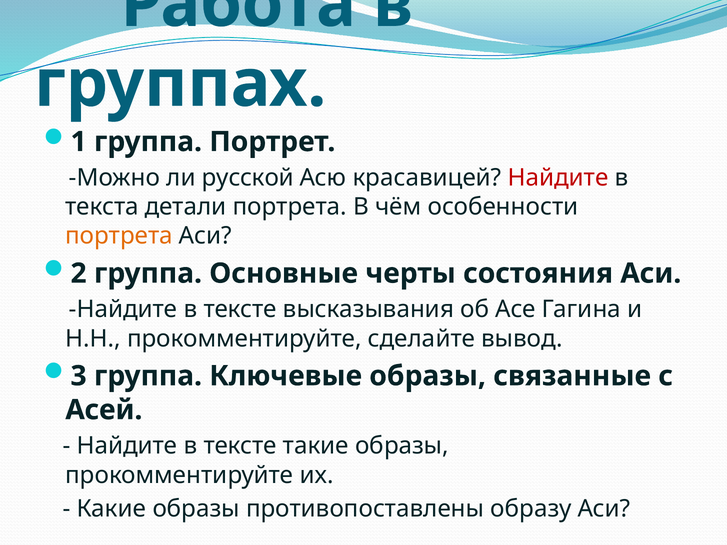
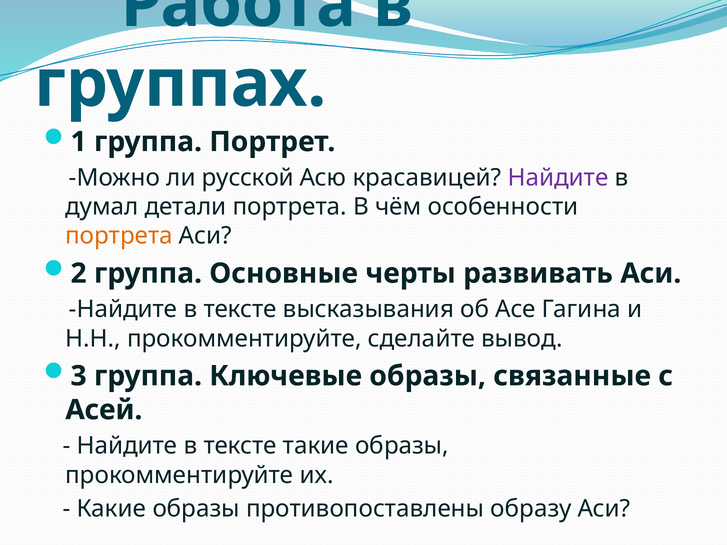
Найдите colour: red -> purple (558, 178)
текста: текста -> думал (102, 207)
состояния: состояния -> развивать (538, 274)
